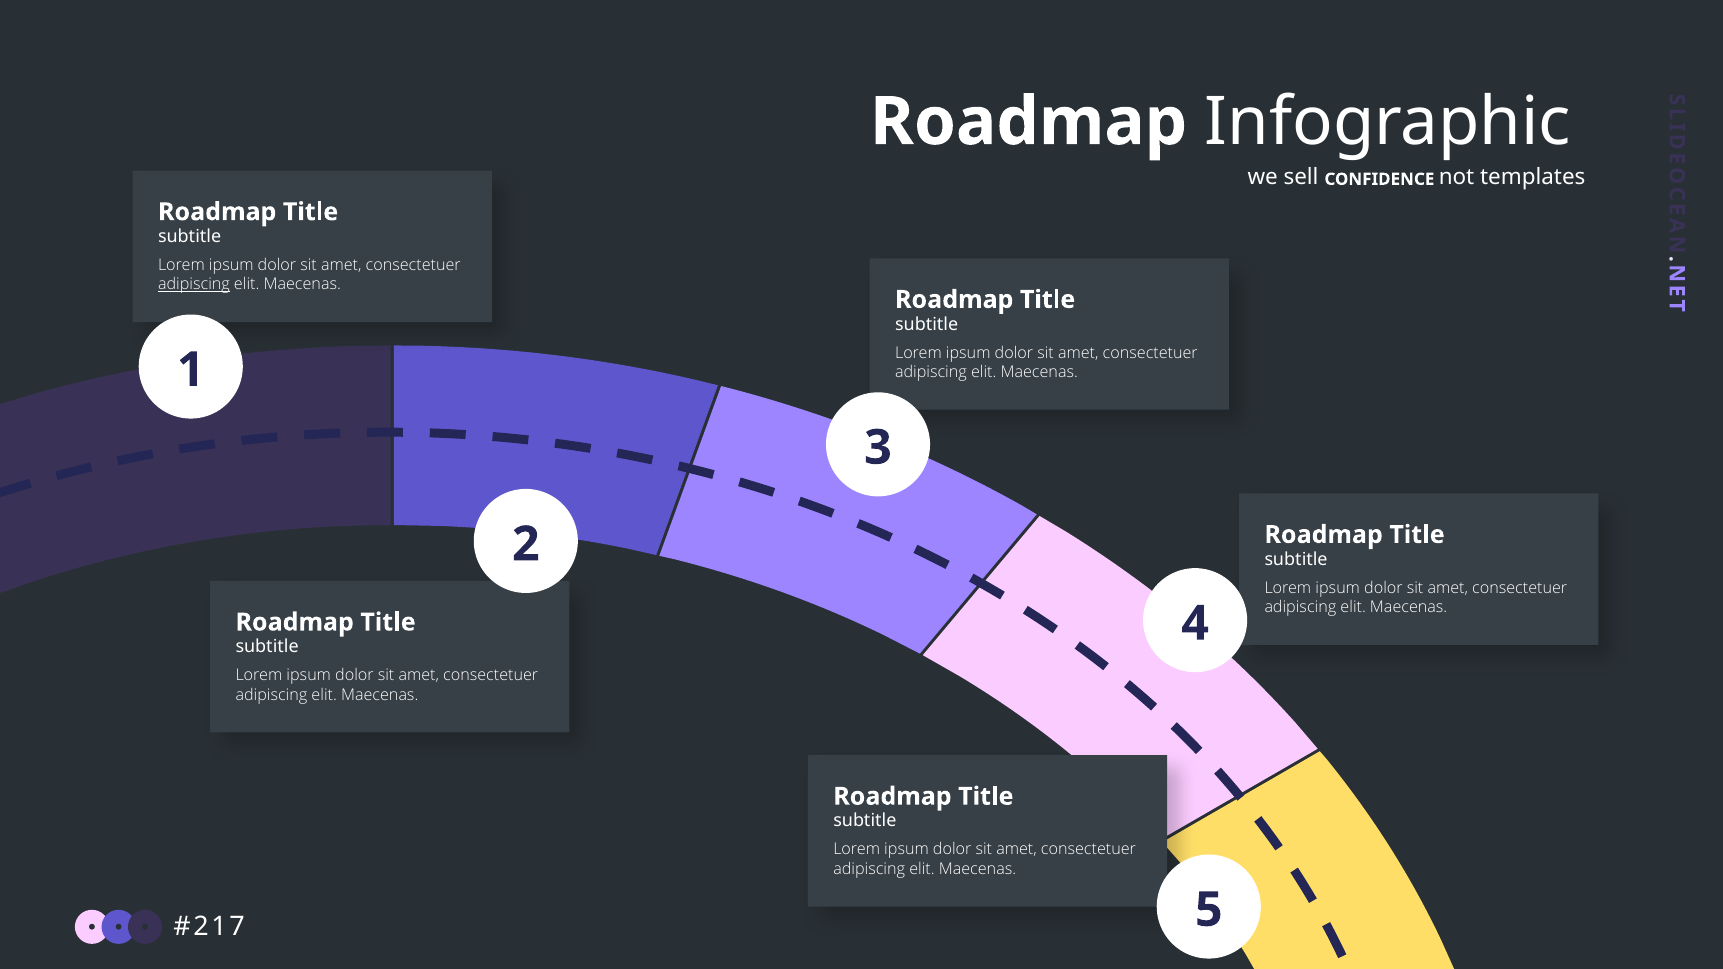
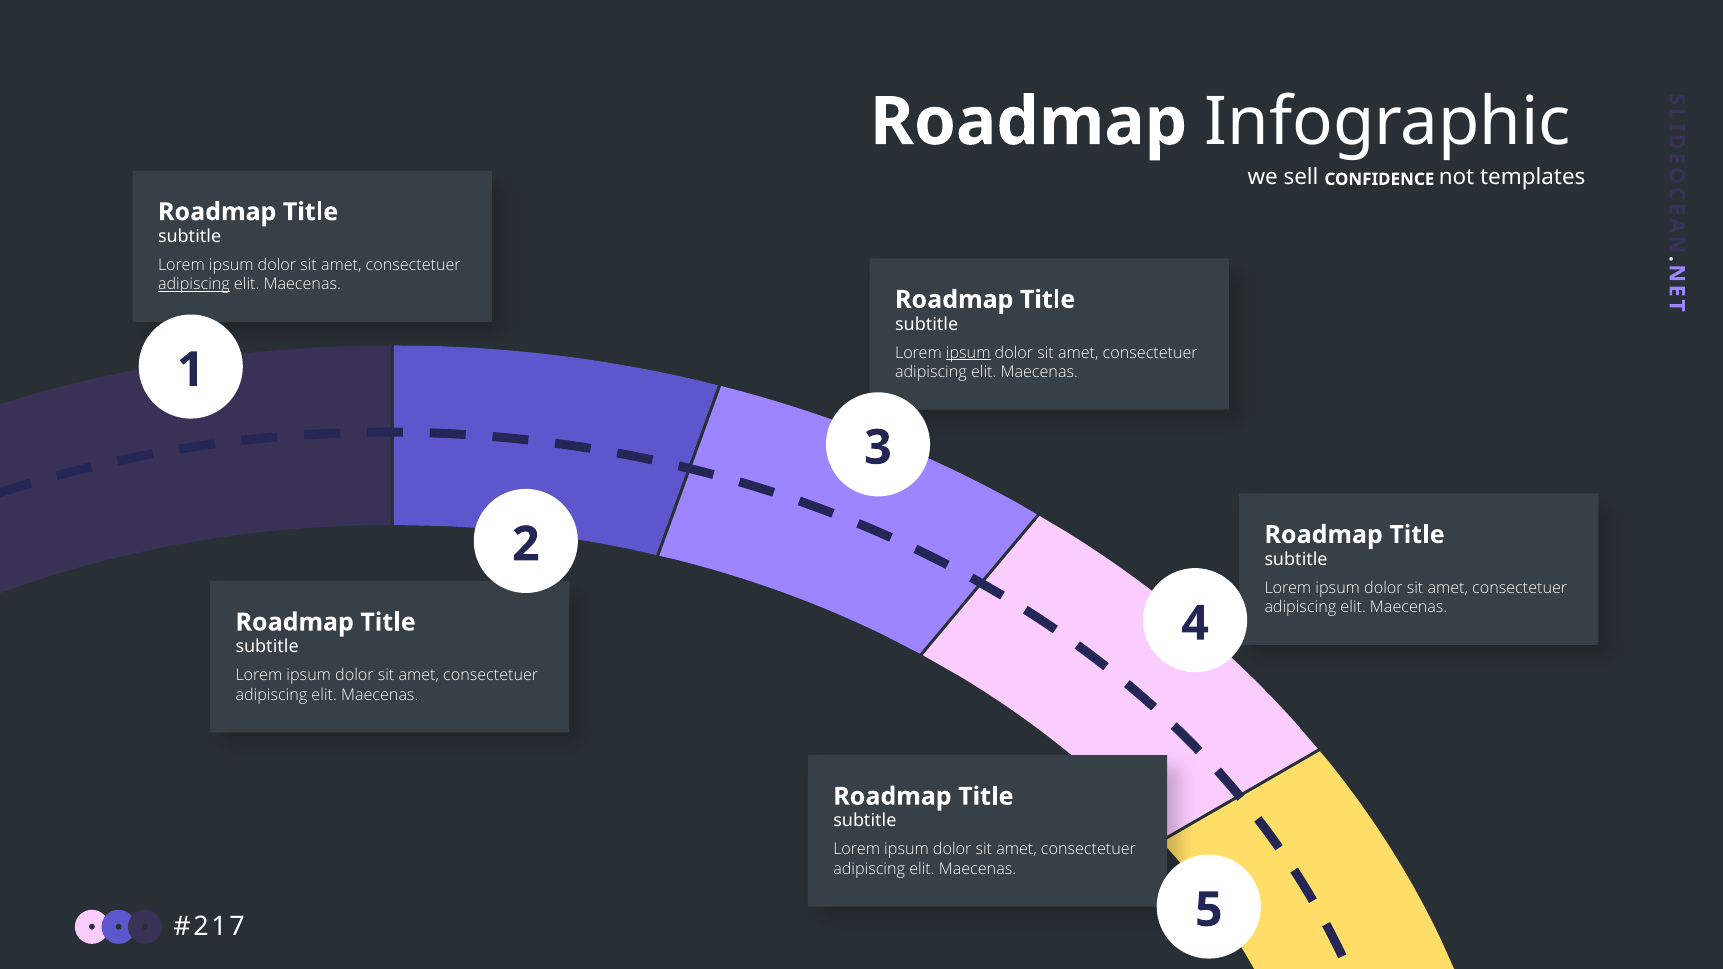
ipsum underline: none -> present (968, 353)
